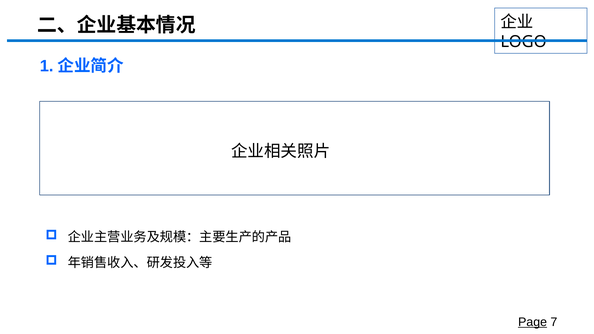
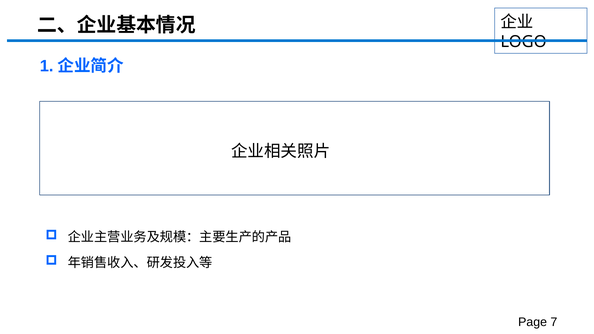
Page underline: present -> none (533, 322)
